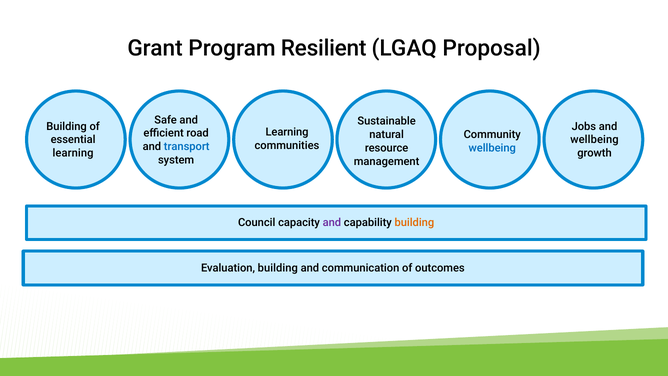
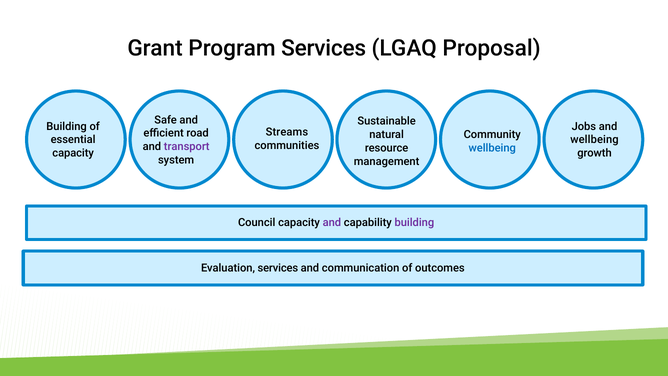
Program Resilient: Resilient -> Services (324, 48)
Learning: Learning -> Streams (287, 132)
transport colour: blue -> purple (187, 147)
learning: learning -> capacity (73, 153)
building colour: orange -> purple (414, 222)
Evaluation building: building -> services (278, 268)
